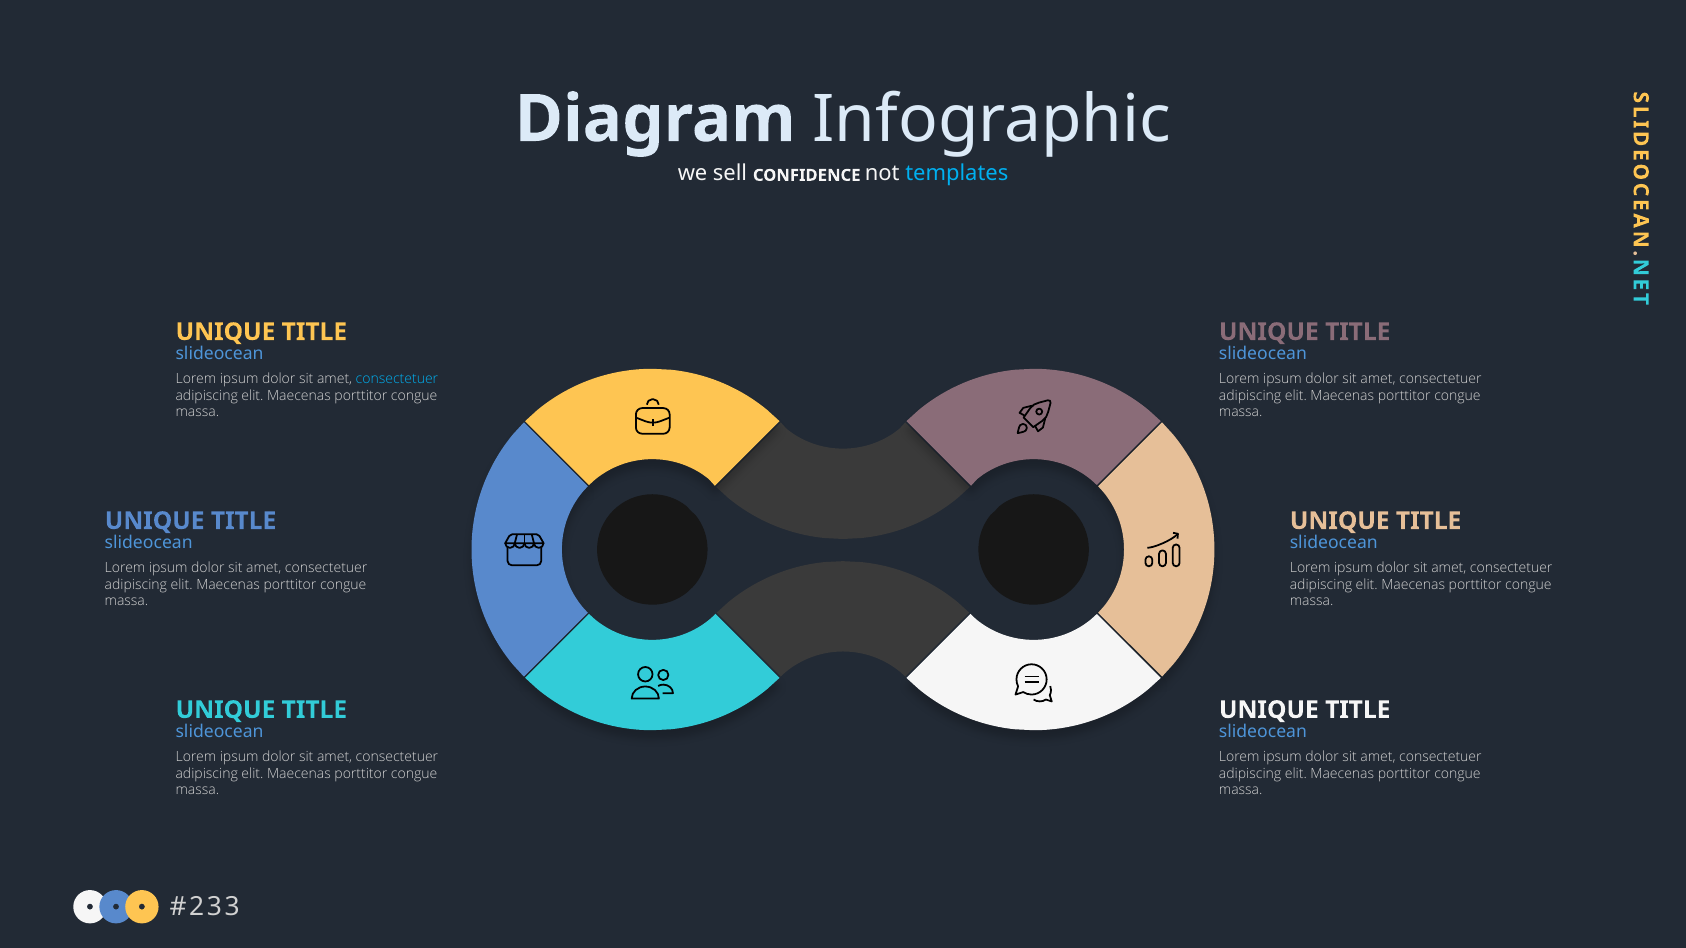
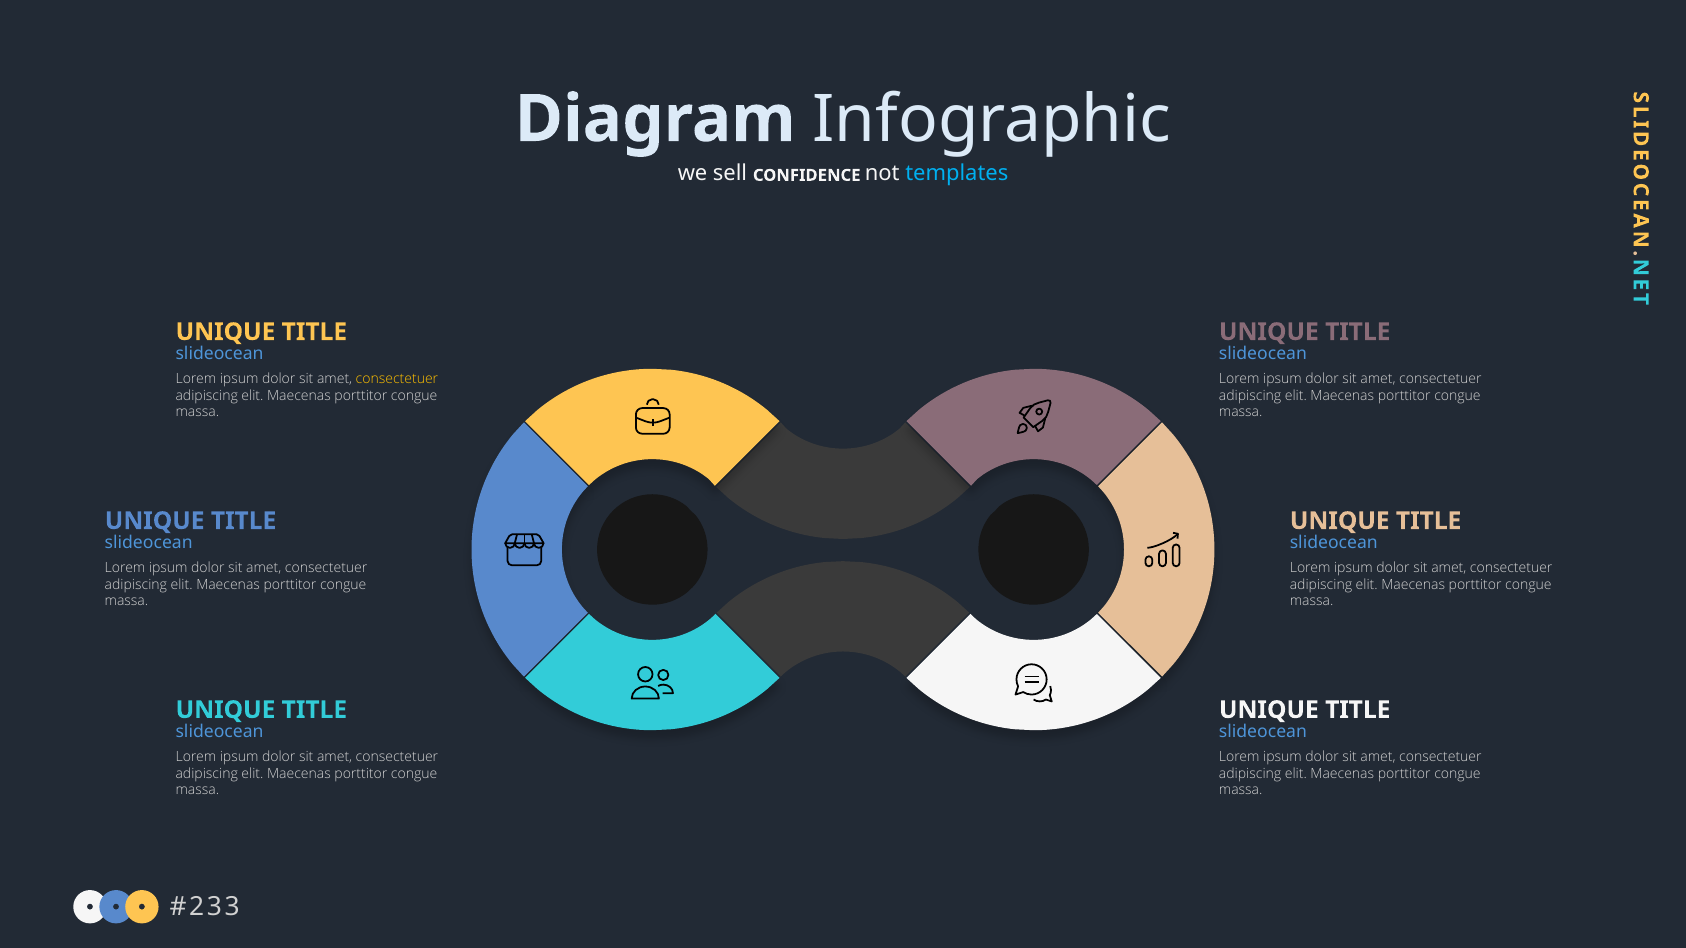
consectetuer colour: light blue -> yellow (397, 379)
